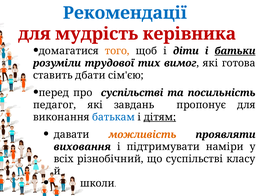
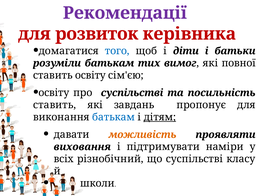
Рекомендації colour: blue -> purple (125, 13)
мудрість: мудрість -> розвиток (97, 34)
того colour: orange -> blue (117, 51)
батьки underline: present -> none (235, 51)
розуміли трудової: трудової -> батькам (109, 63)
готова: готова -> повної (239, 63)
ставить дбати: дбати -> освіту (90, 76)
перед: перед -> освіту (54, 93)
педагог: педагог -> ставить (55, 105)
